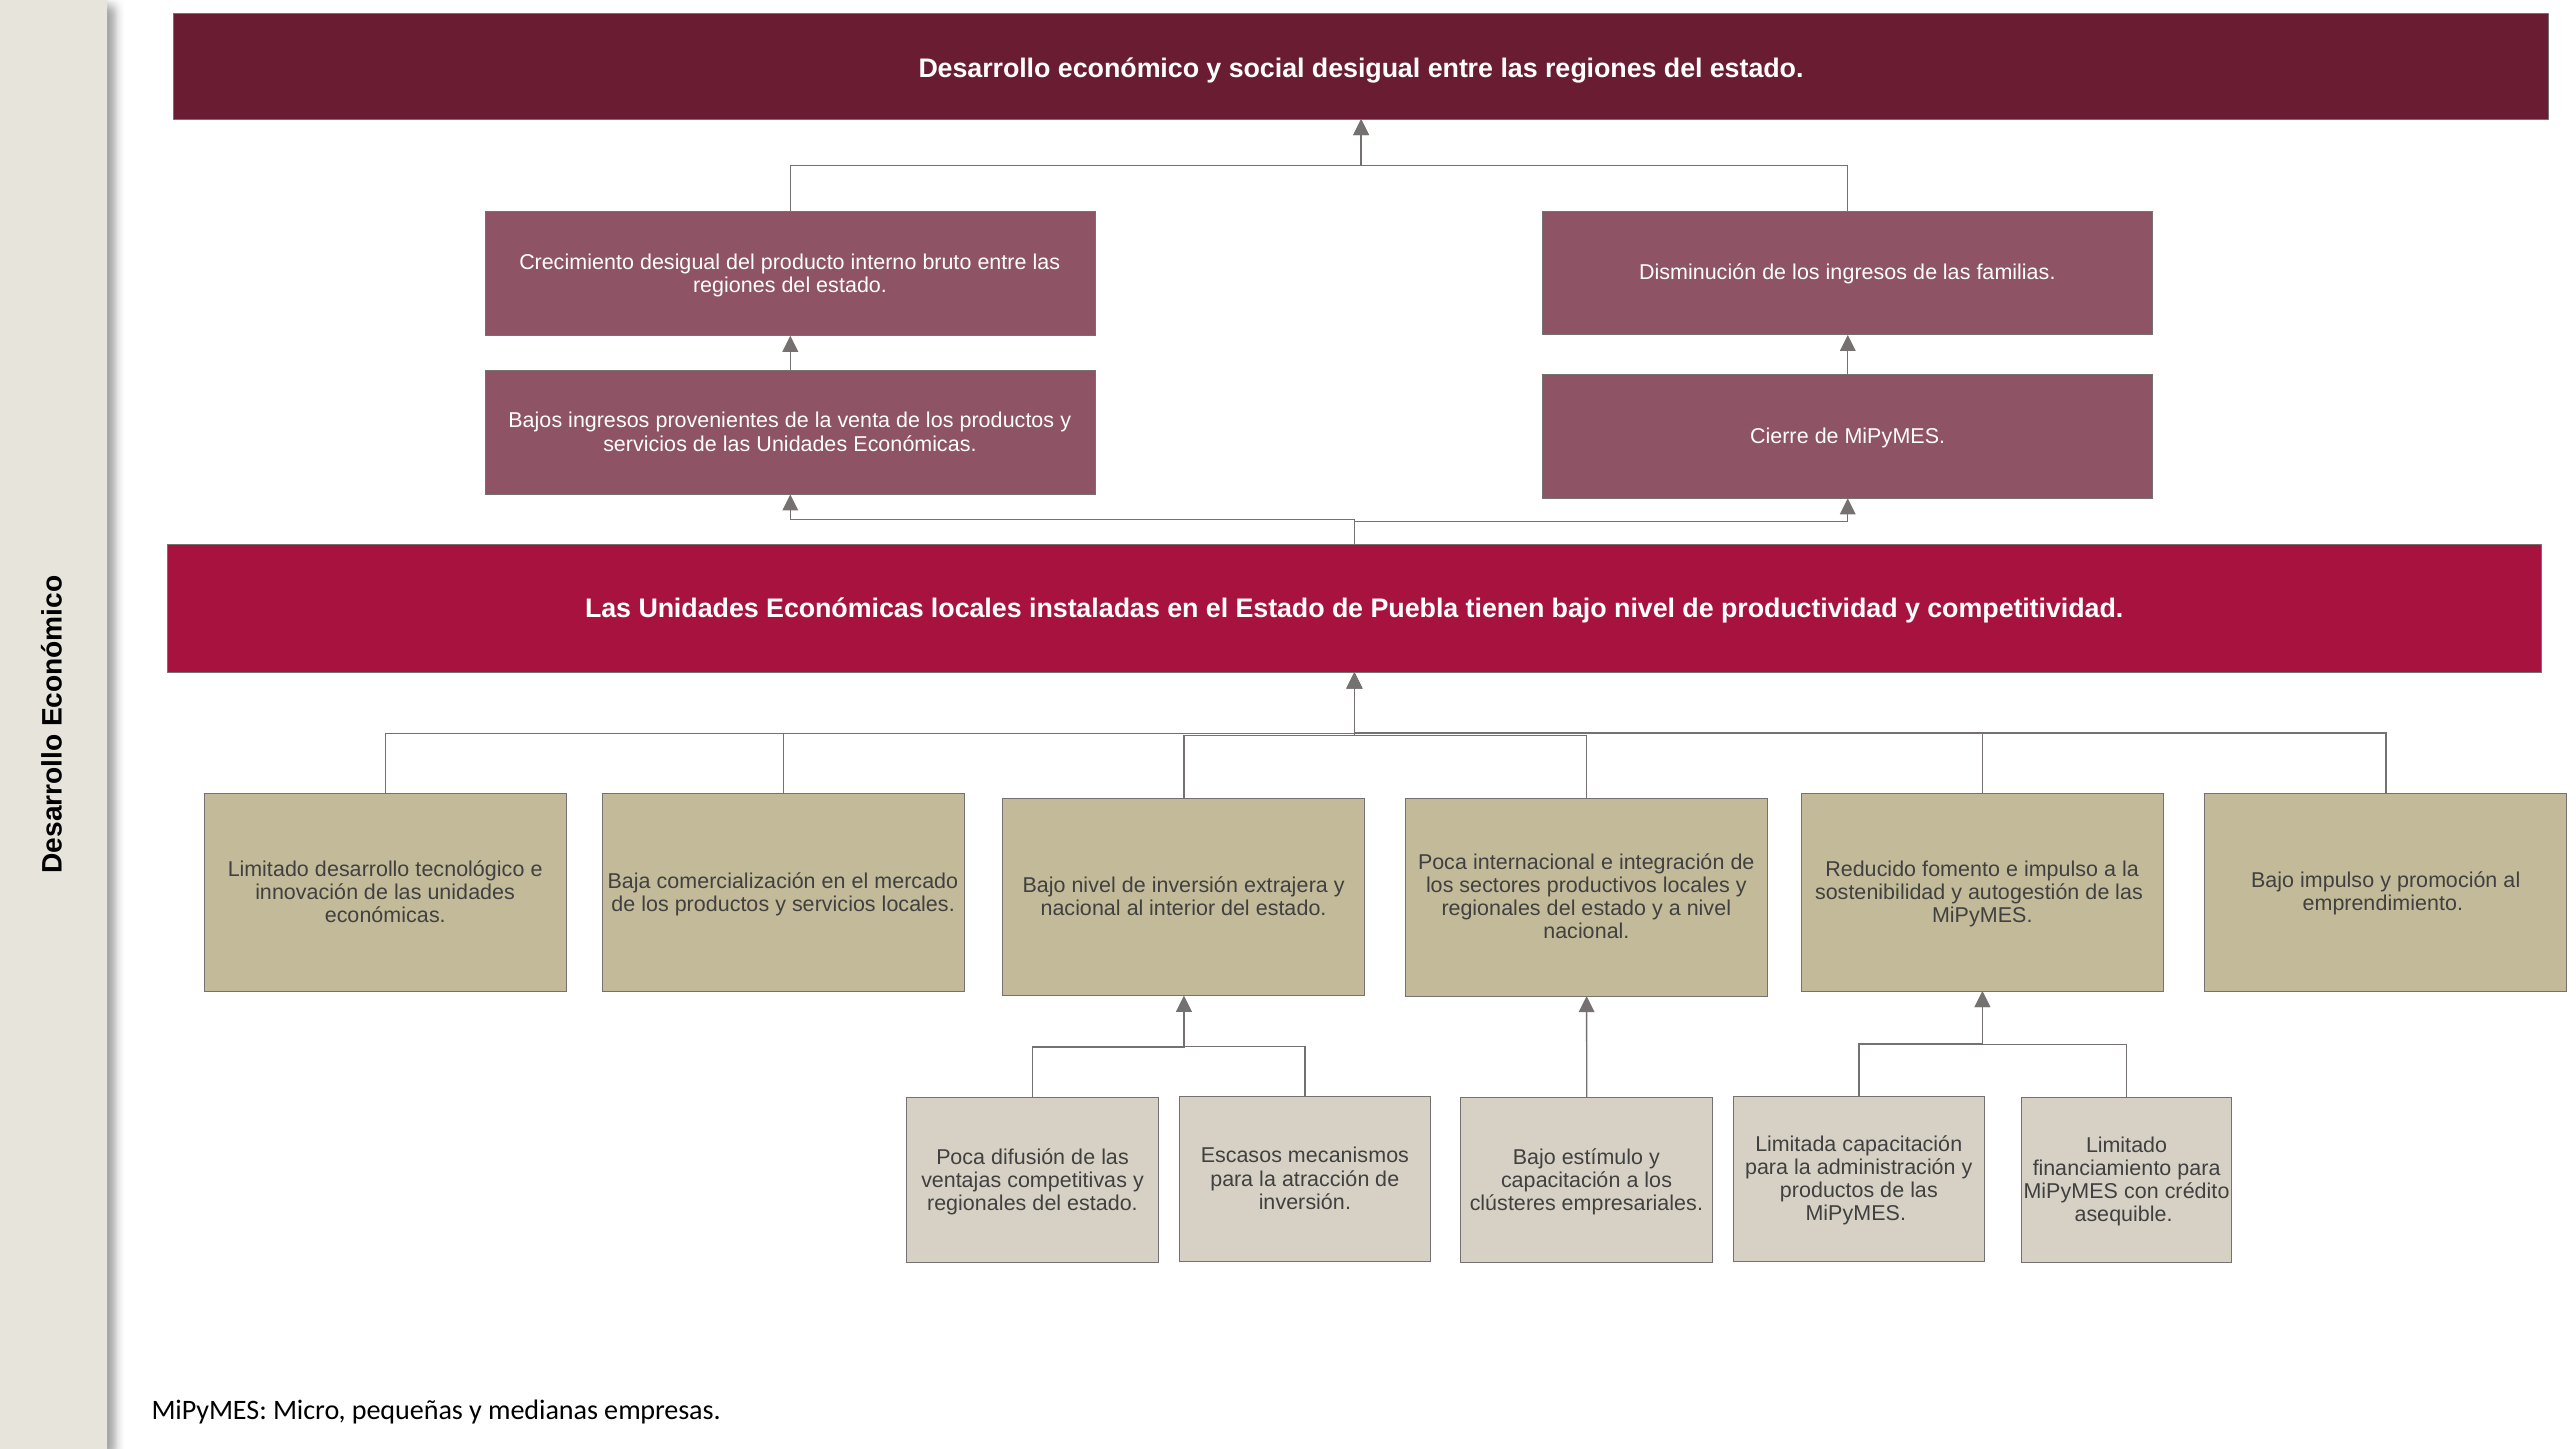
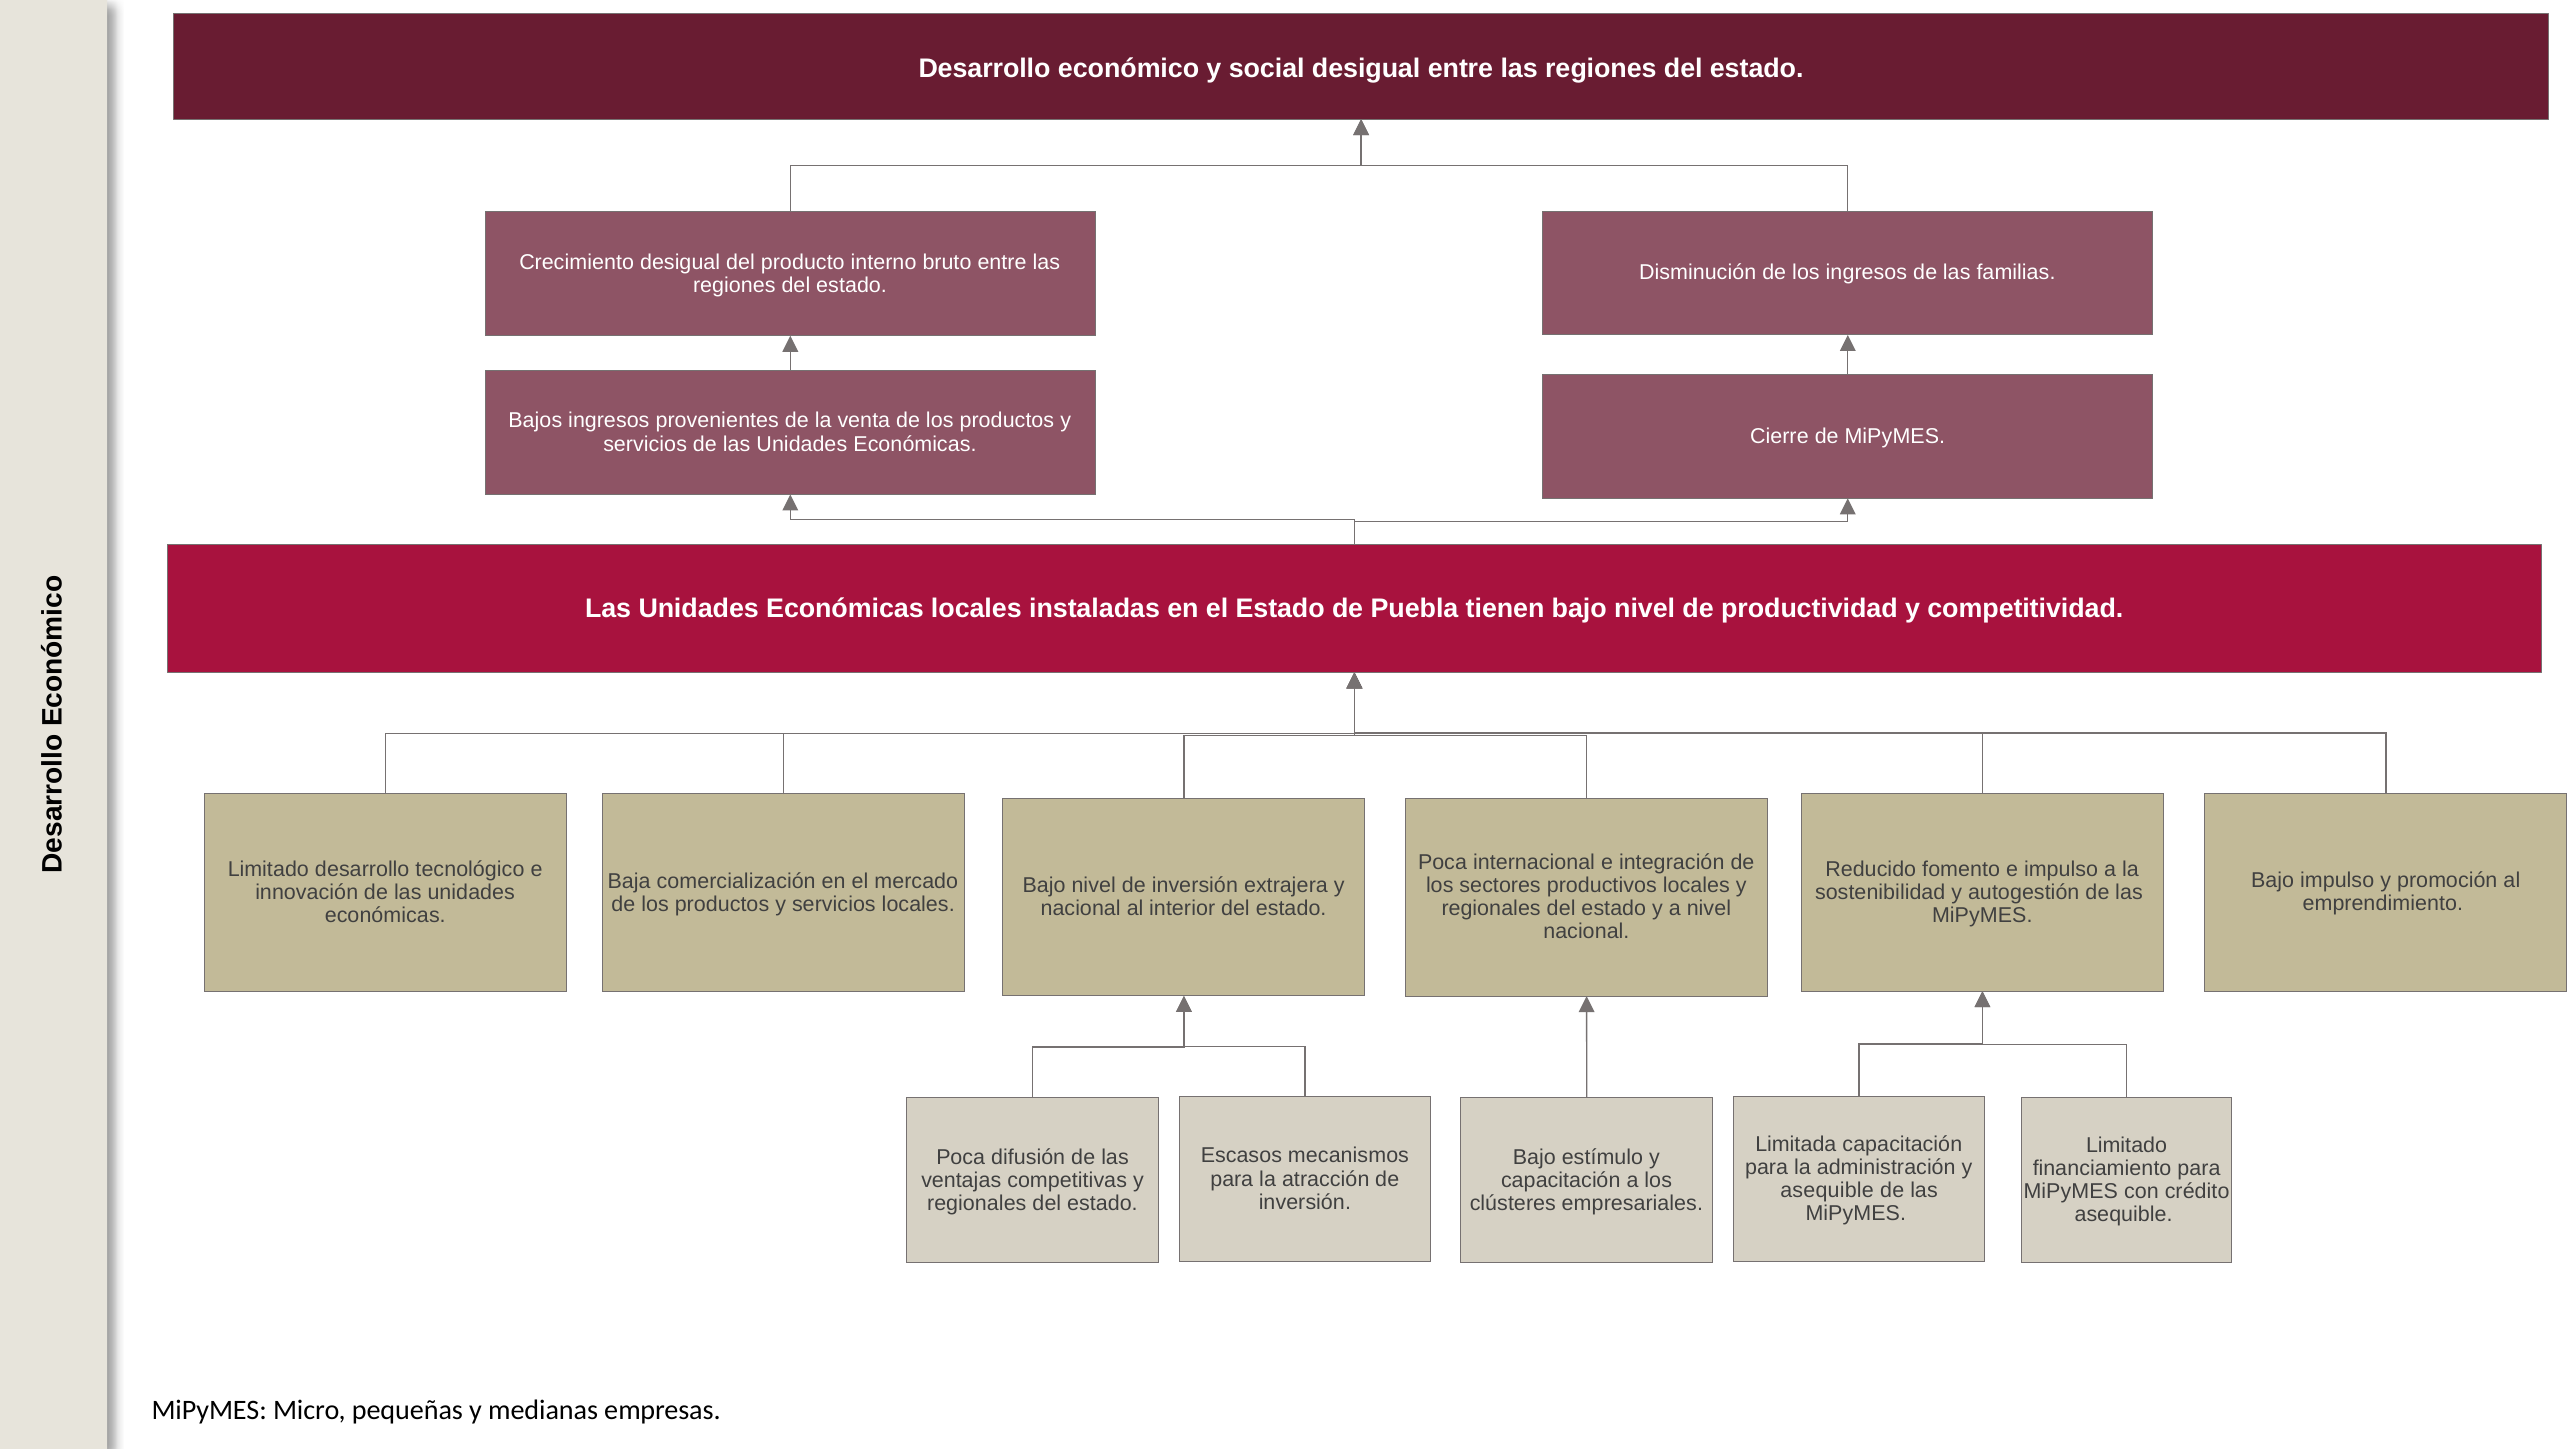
productos: productos -> asequible (1827, 1191)
